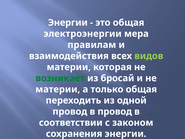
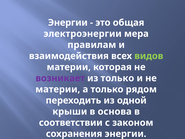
возникает colour: green -> purple (60, 78)
из бросай: бросай -> только (117, 78)
только общая: общая -> рядом (141, 89)
провод: провод -> крыши (70, 111)
в провод: провод -> основа (115, 111)
